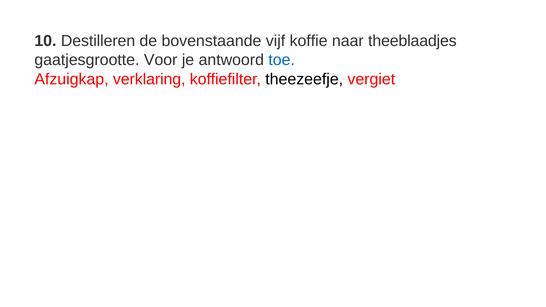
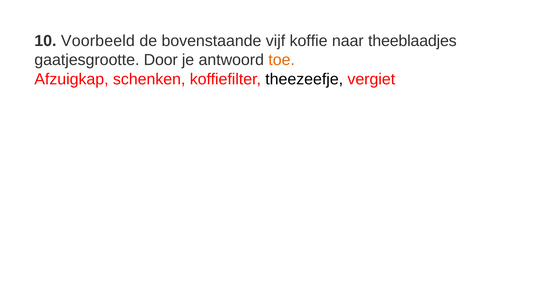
Destilleren: Destilleren -> Voorbeeld (98, 41)
Voor: Voor -> Door (161, 60)
toe colour: blue -> orange (282, 60)
verklaring: verklaring -> schenken (149, 79)
